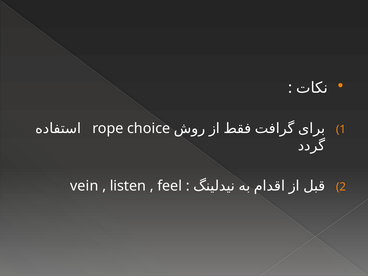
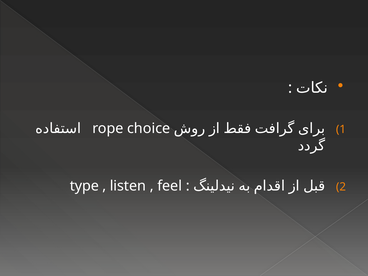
vein: vein -> type (84, 186)
